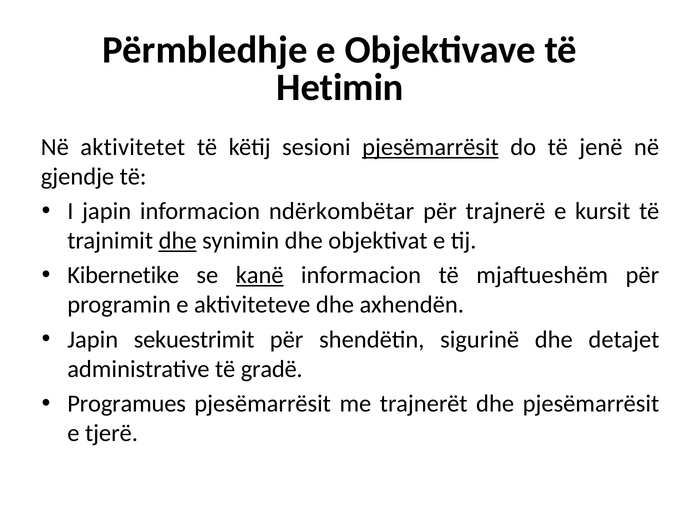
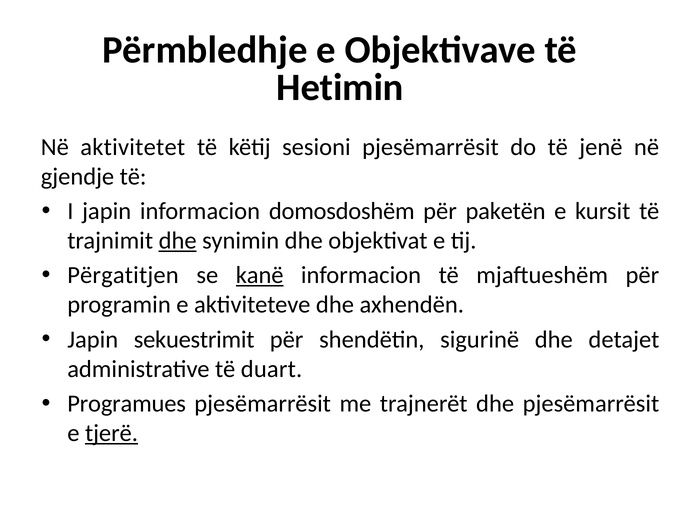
pjesëmarrësit underline: present -> none (430, 147)
ndërkombëtar: ndërkombëtar -> domosdoshëm (342, 211)
trajnerë: trajnerë -> paketën (506, 211)
Kibernetike: Kibernetike -> Përgatitjen (123, 275)
gradë: gradë -> duart (272, 369)
tjerë underline: none -> present (111, 433)
